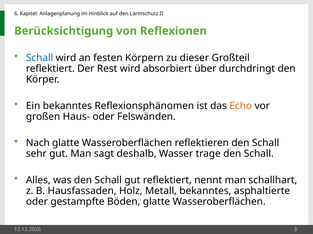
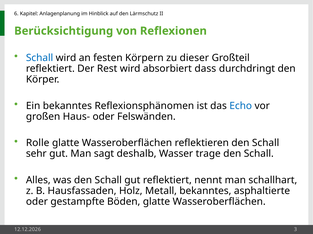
über: über -> dass (205, 69)
Echo colour: orange -> blue (241, 106)
Nach: Nach -> Rolle (38, 143)
